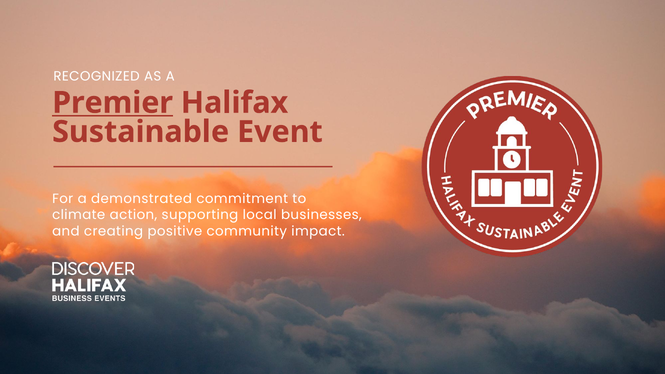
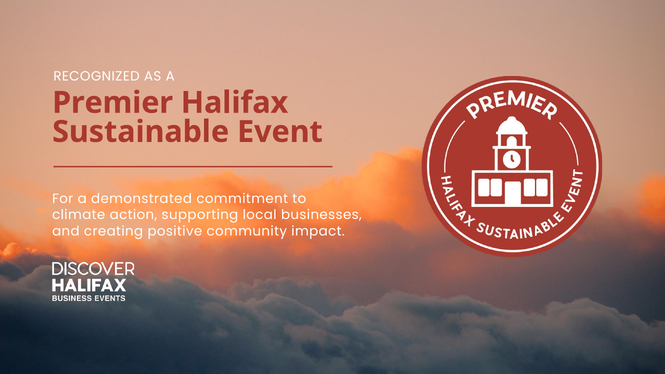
Premier underline: present -> none (113, 103)
